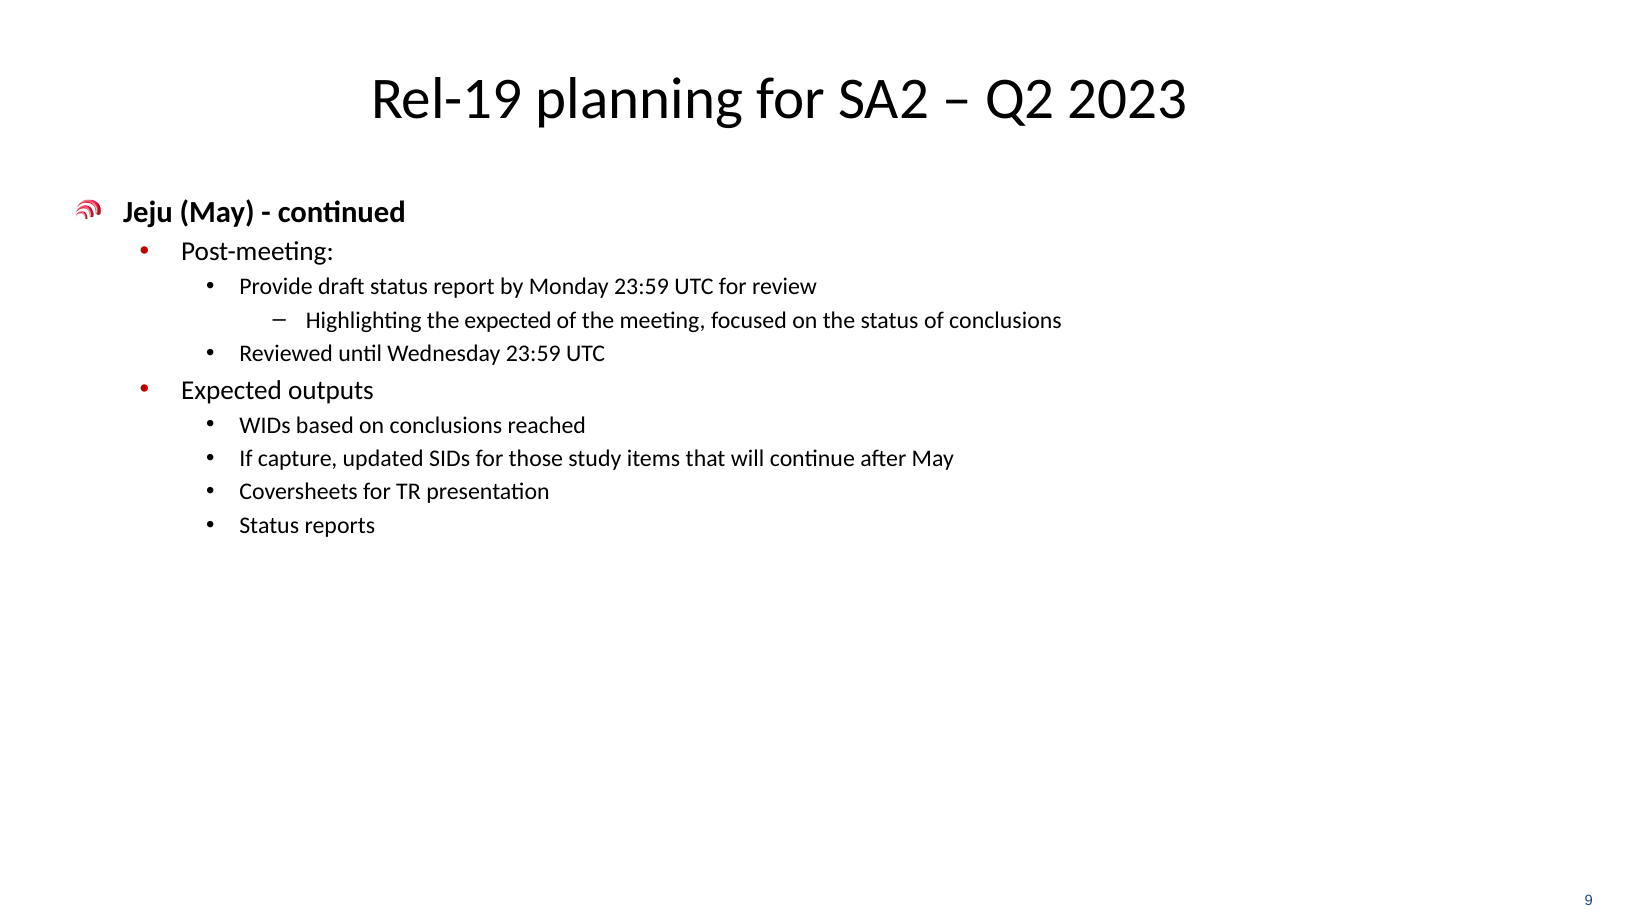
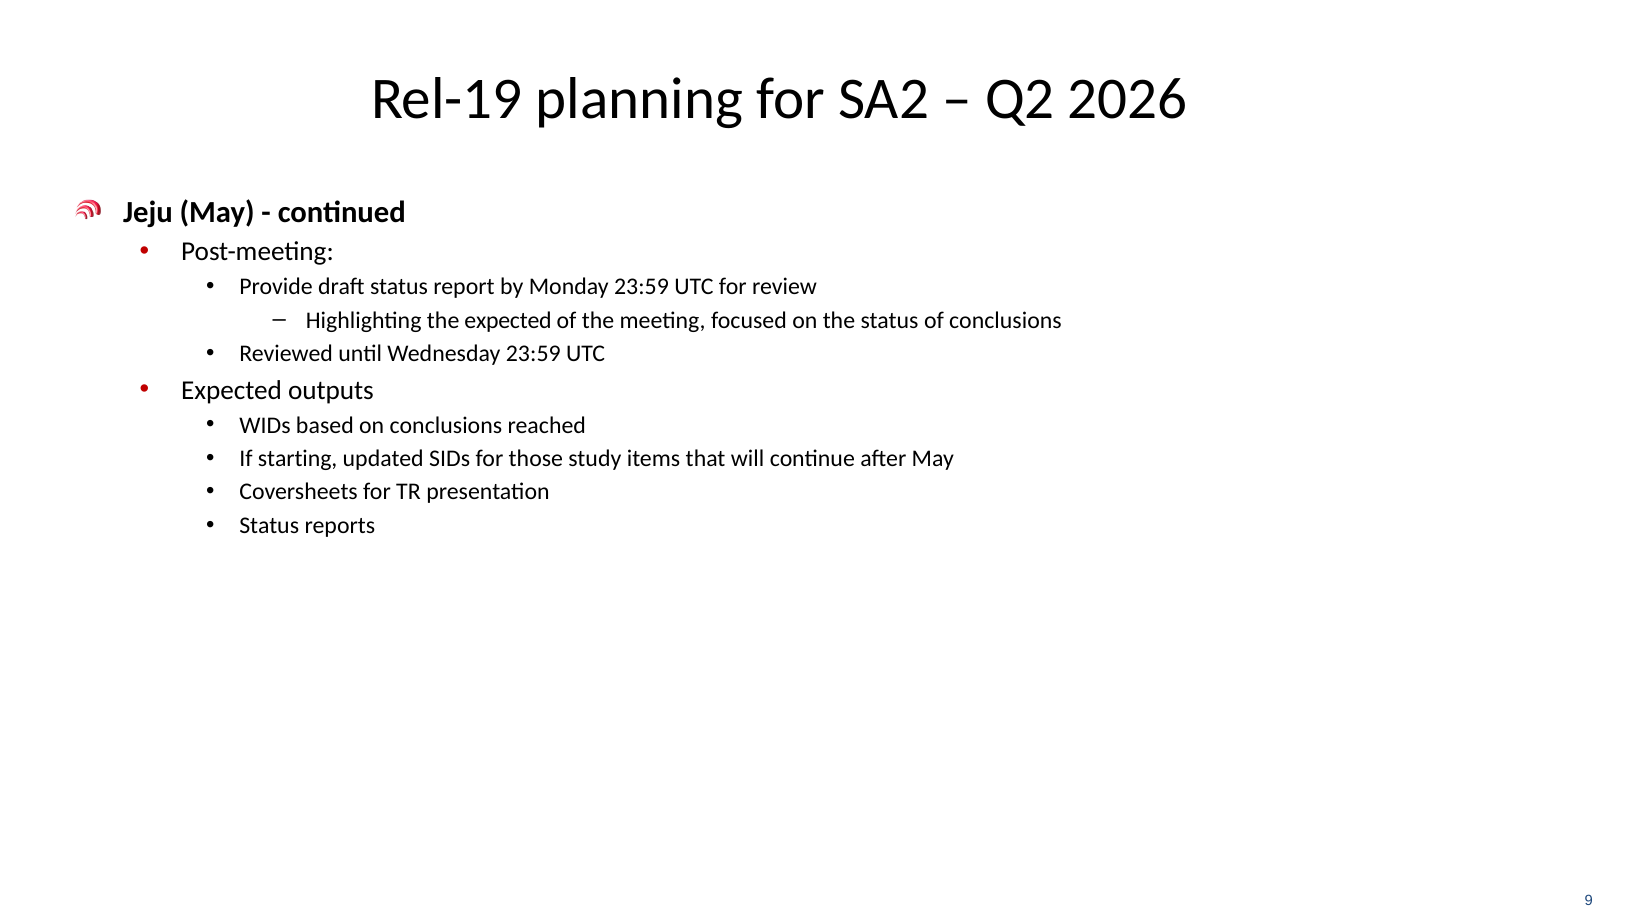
2023: 2023 -> 2026 (1128, 99)
capture: capture -> starting (298, 459)
